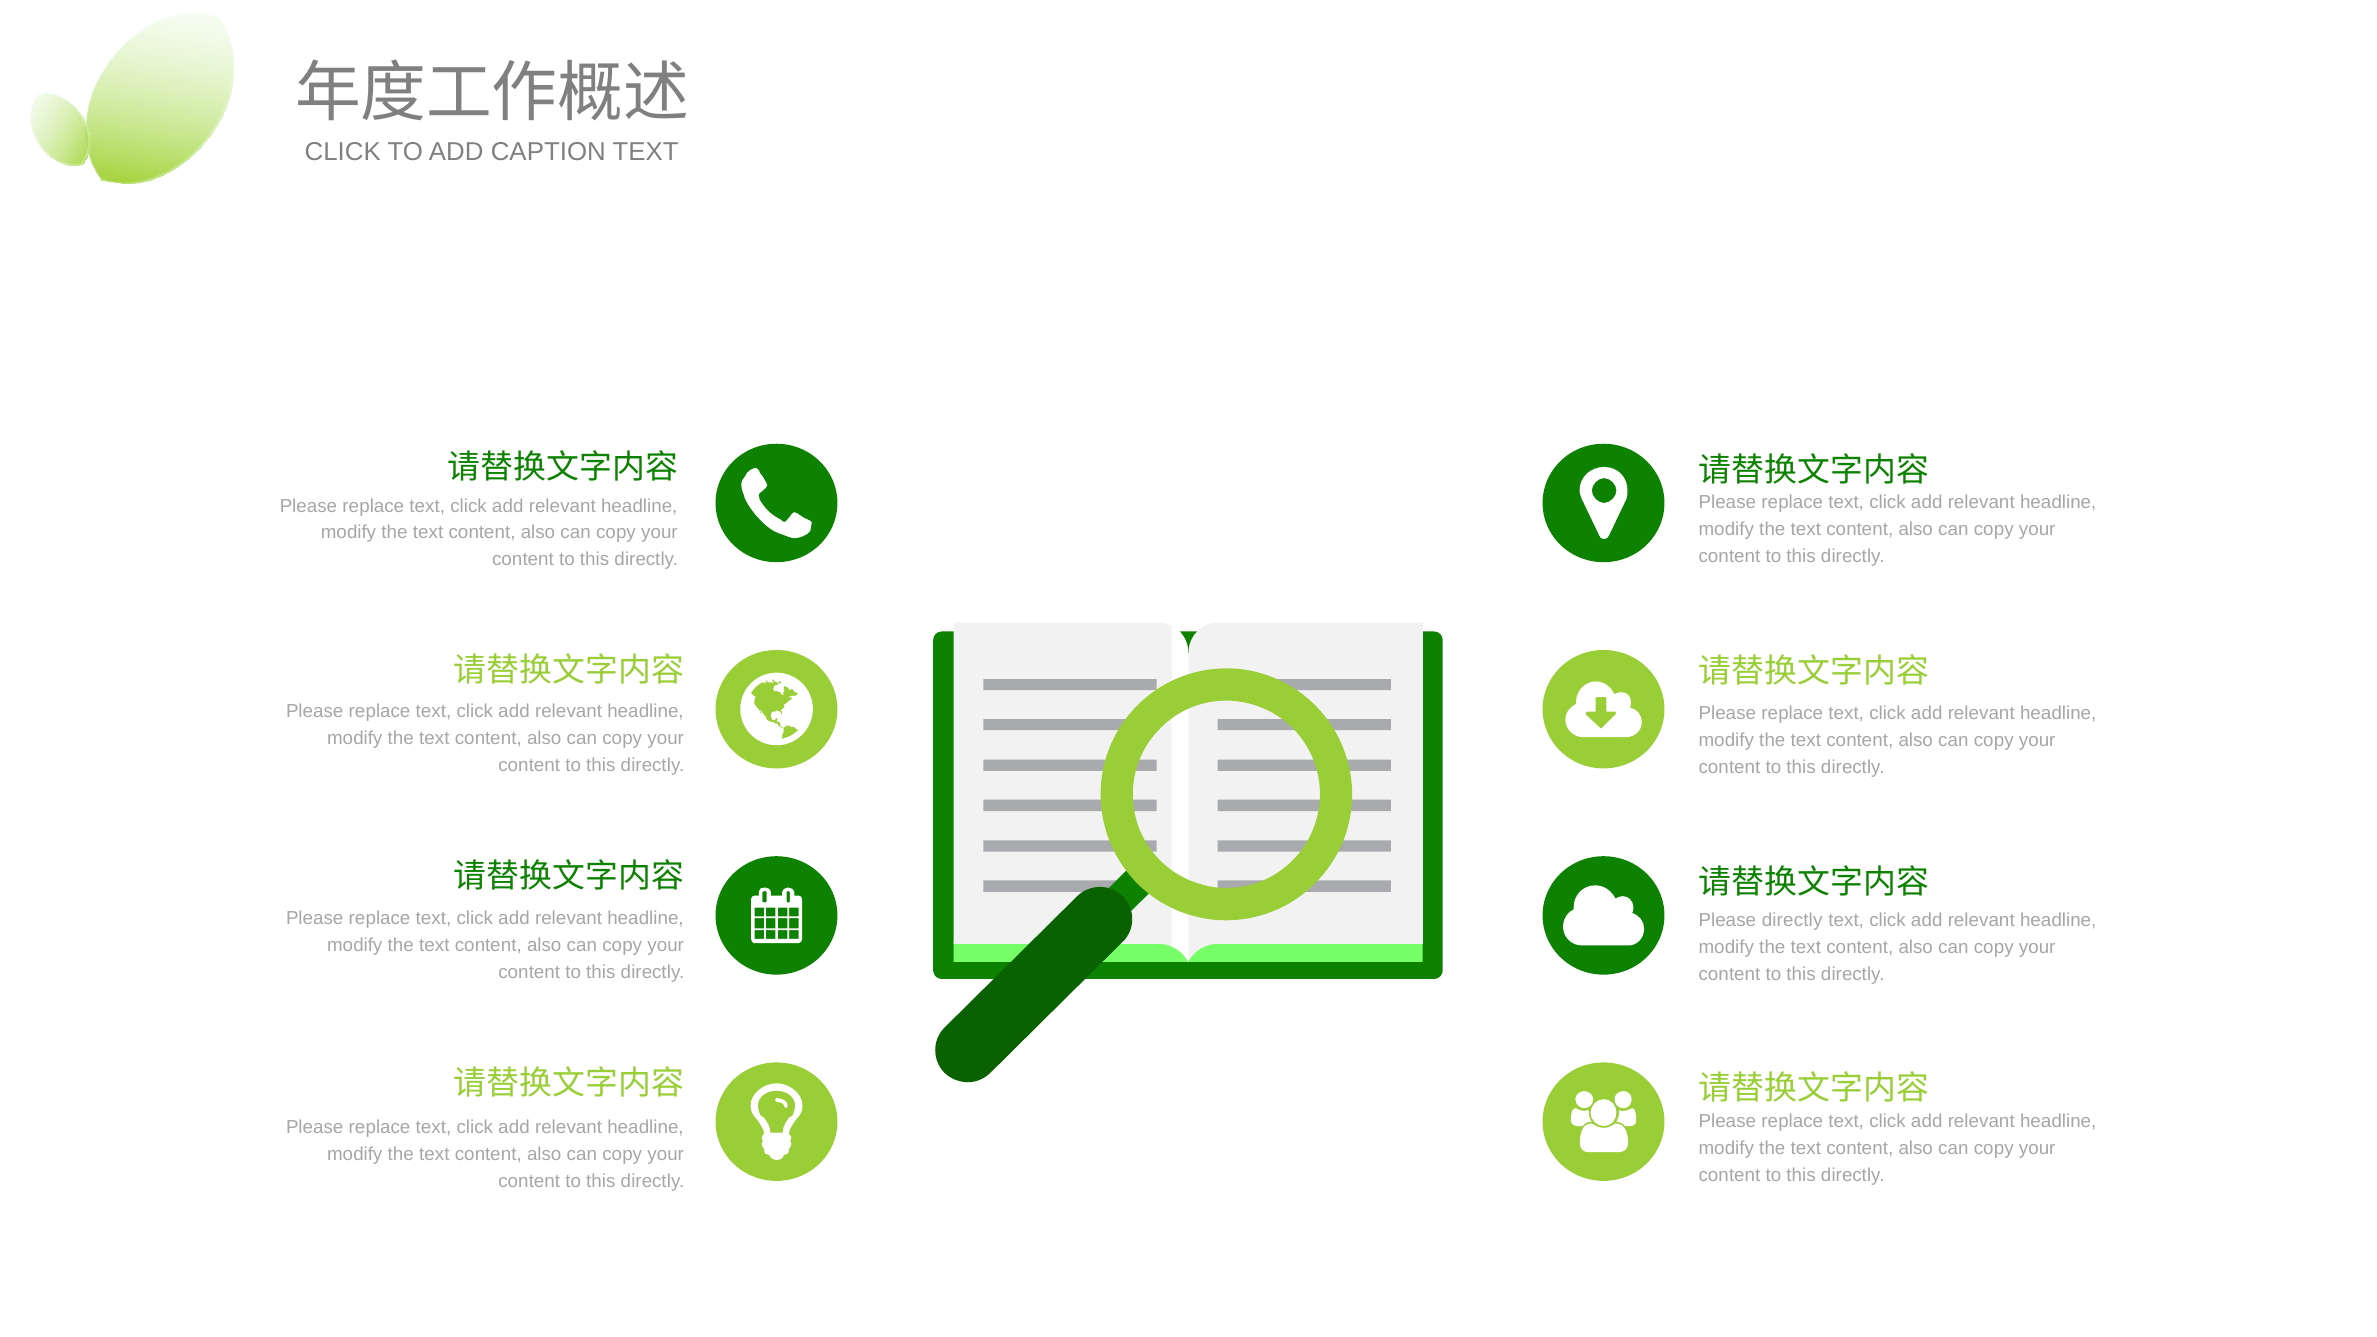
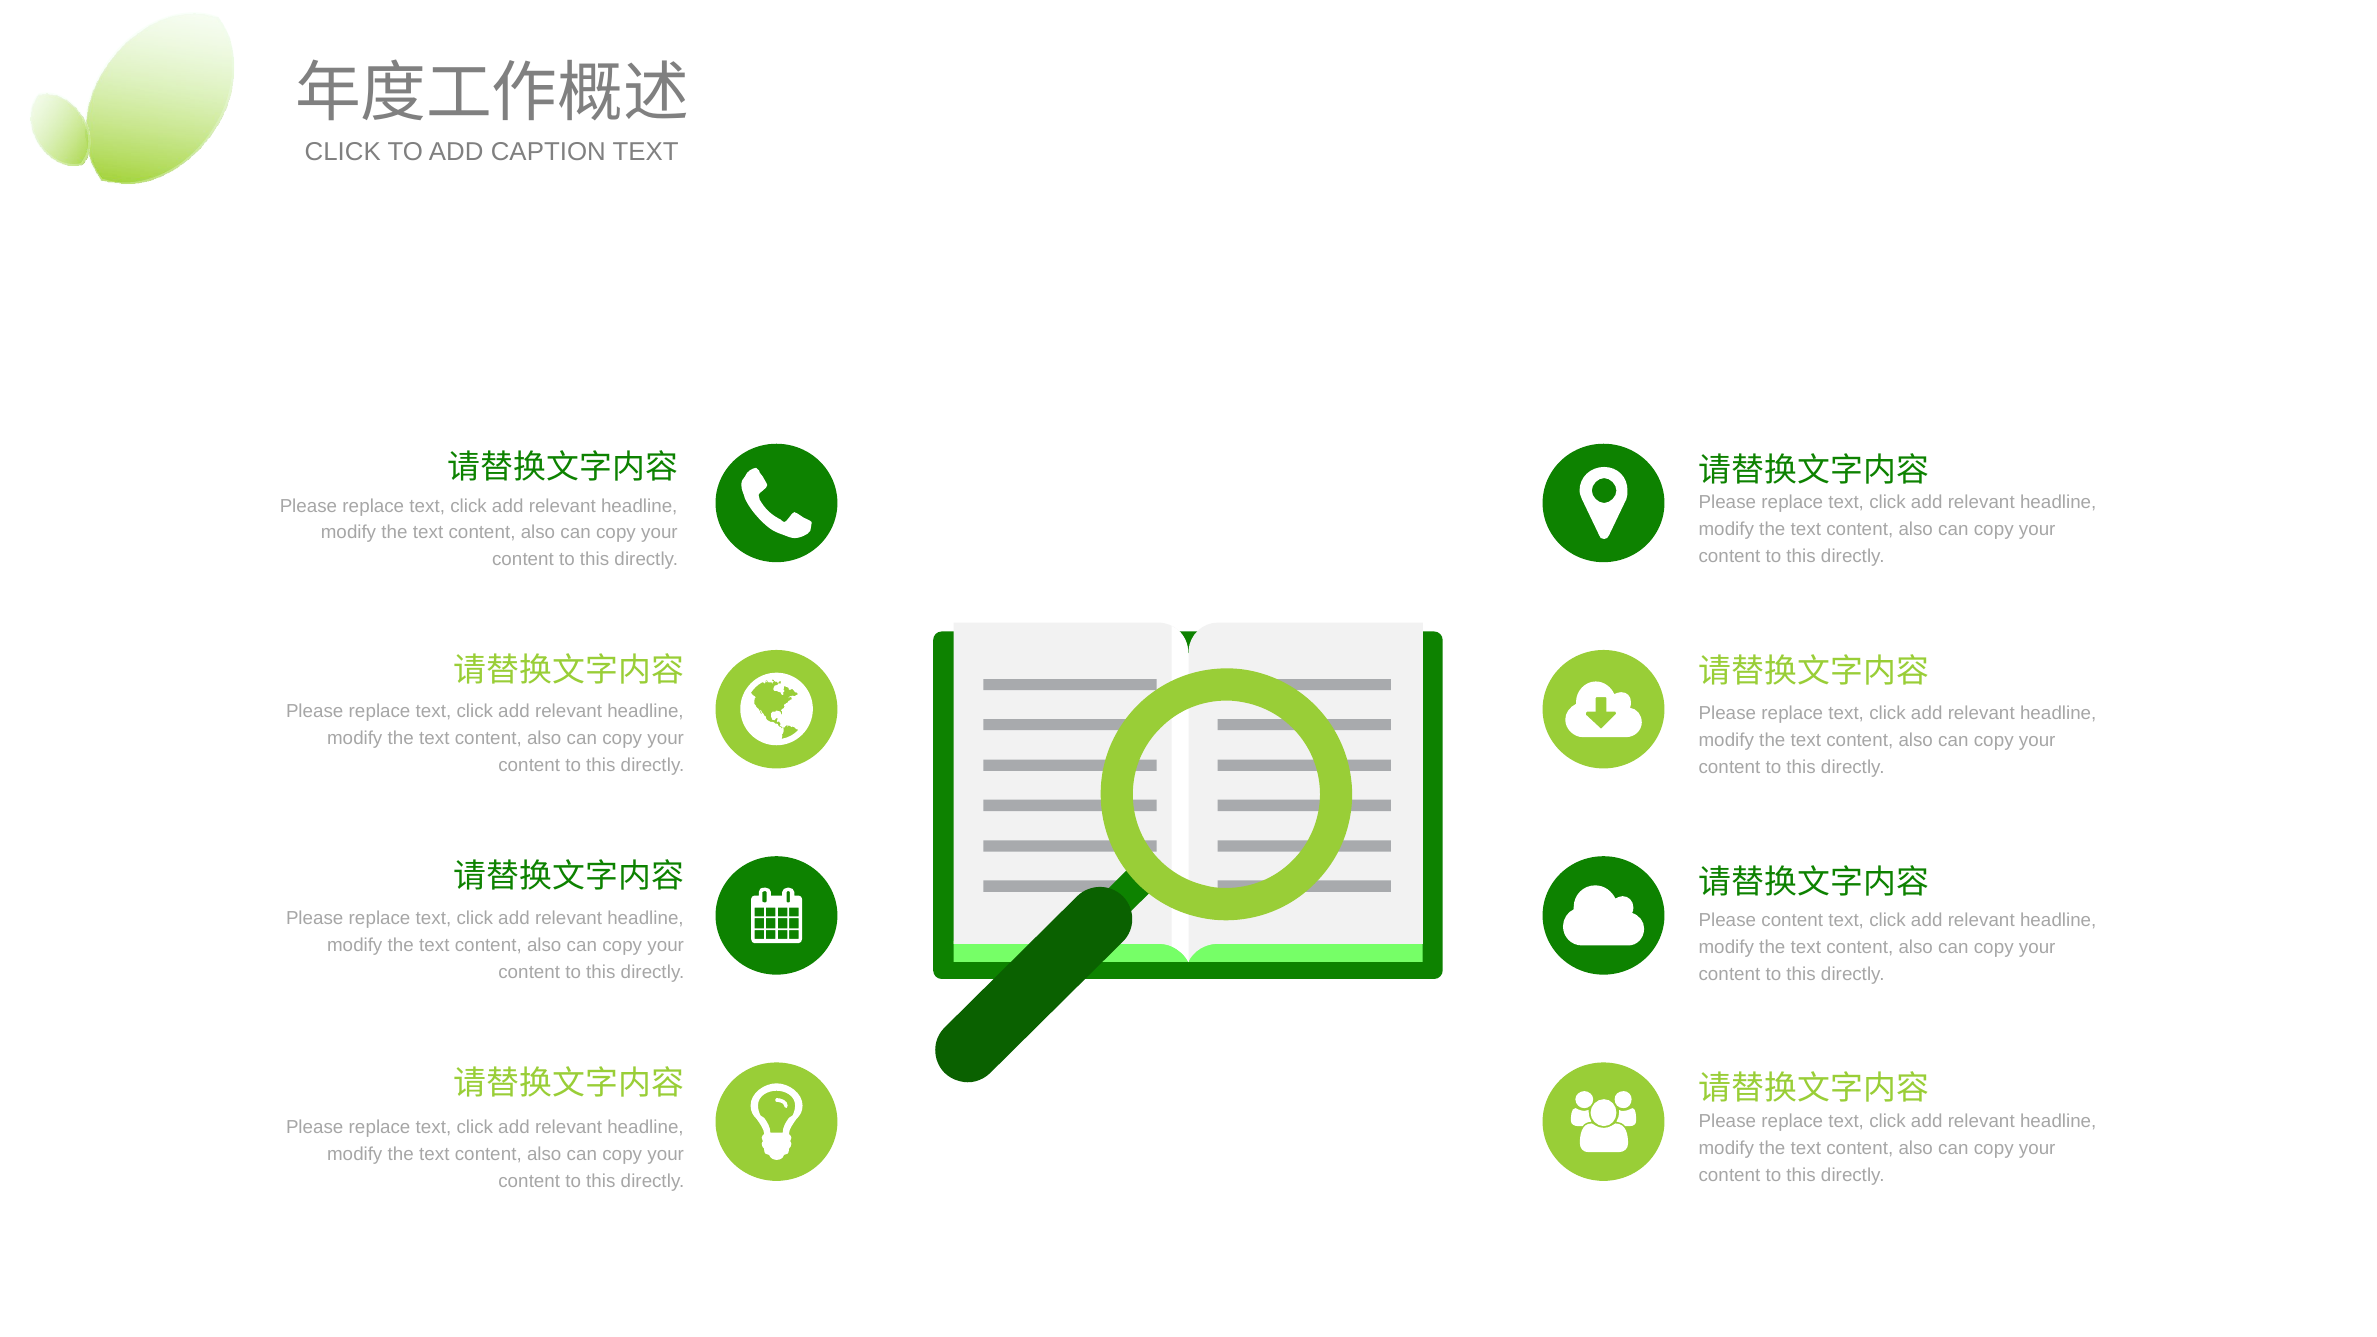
Please directly: directly -> content (1792, 920)
